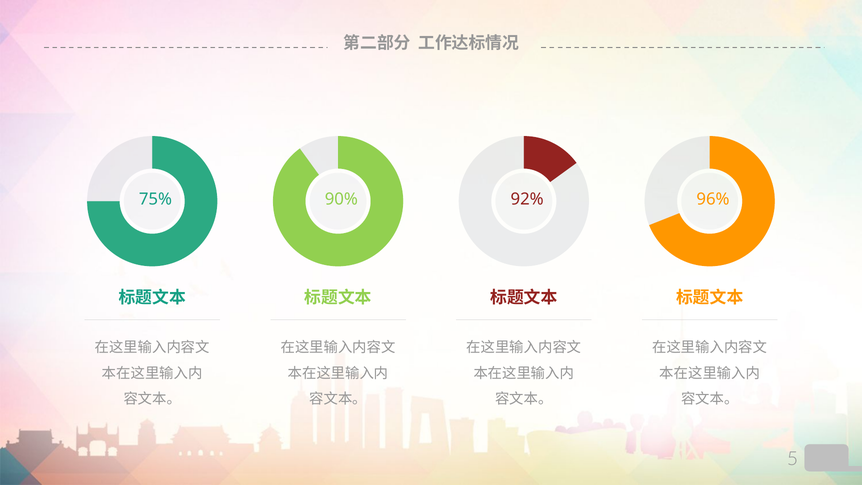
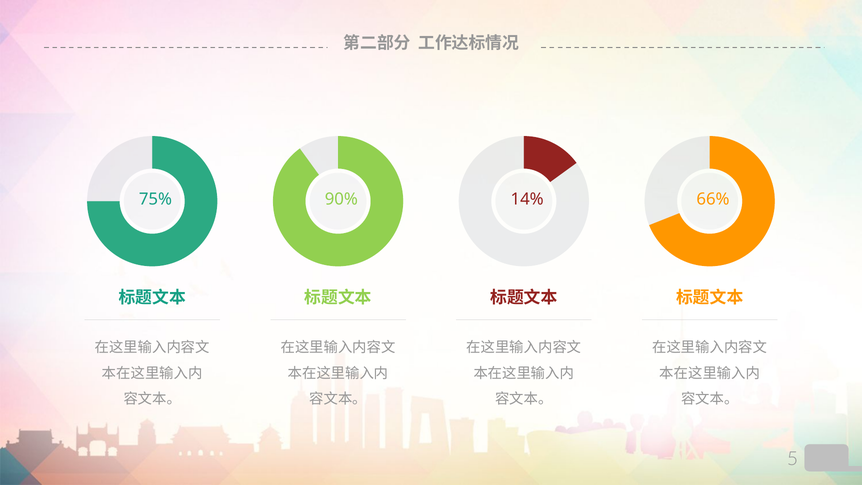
92%: 92% -> 14% (527, 199)
96%: 96% -> 66% (713, 199)
